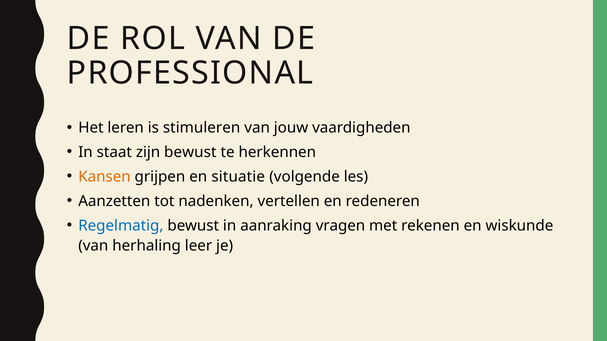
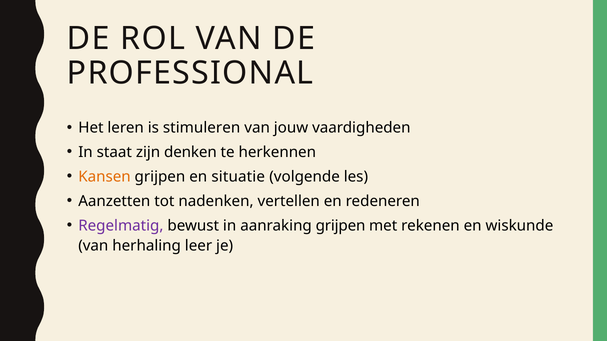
zijn bewust: bewust -> denken (190, 153)
Regelmatig colour: blue -> purple (121, 226)
aanraking vragen: vragen -> grijpen (341, 226)
